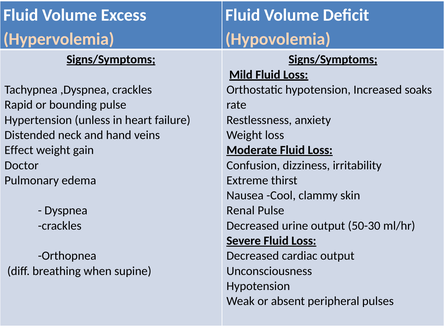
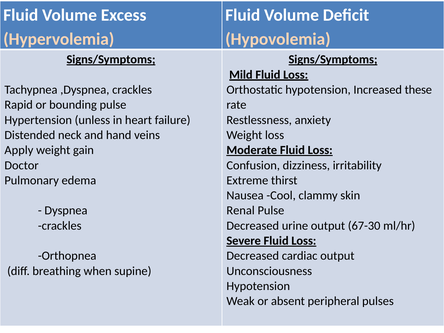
soaks: soaks -> these (418, 90)
Effect: Effect -> Apply (19, 150)
50-30: 50-30 -> 67-30 (364, 226)
